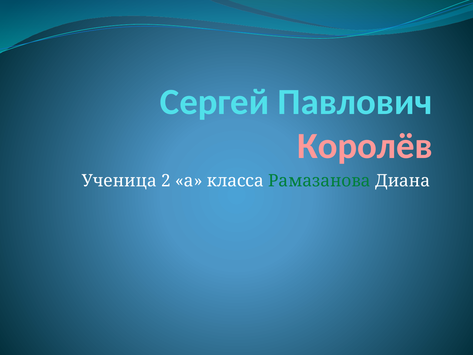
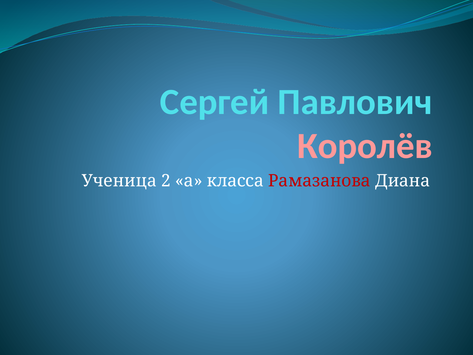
Рамазанова colour: green -> red (319, 181)
